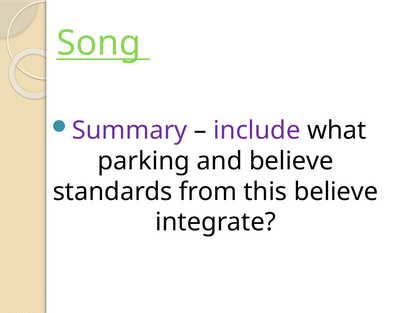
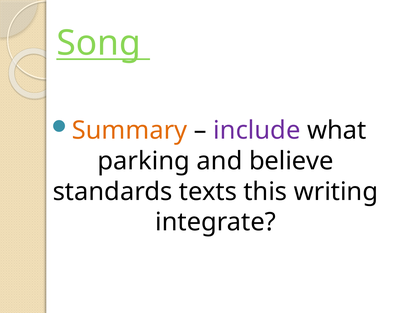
Summary colour: purple -> orange (130, 131)
from: from -> texts (208, 192)
this believe: believe -> writing (336, 192)
